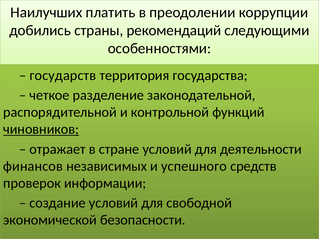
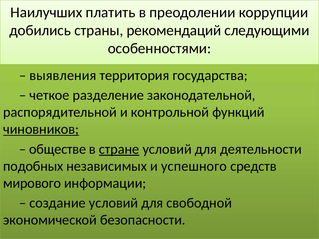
государств: государств -> выявления (63, 75)
отражает: отражает -> обществе (58, 149)
стране underline: none -> present (119, 149)
финансов: финансов -> подобных (33, 166)
проверок: проверок -> мирового (32, 183)
